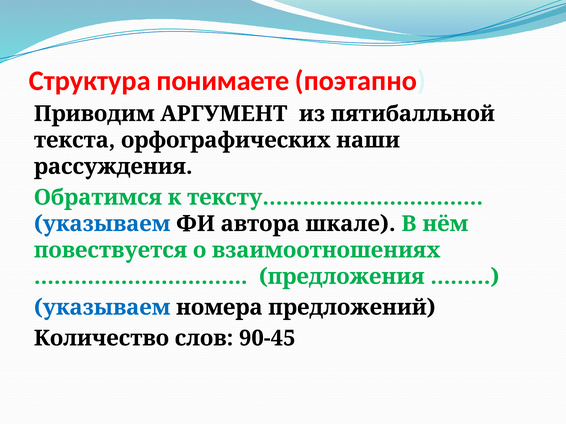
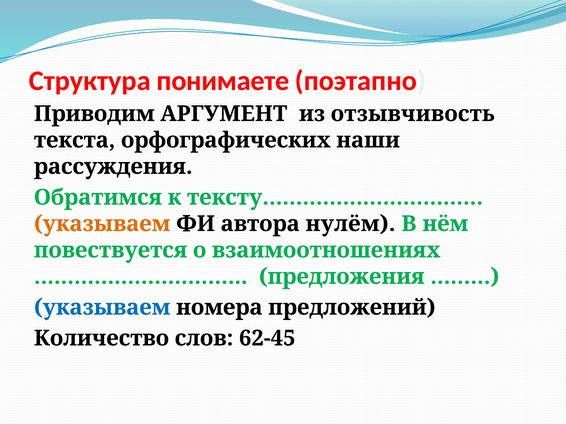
пятибалльной: пятибалльной -> отзывчивость (413, 114)
указываем colour: blue -> orange (102, 224)
шкале: шкале -> нулём (350, 224)
90-45: 90-45 -> 62-45 (267, 339)
